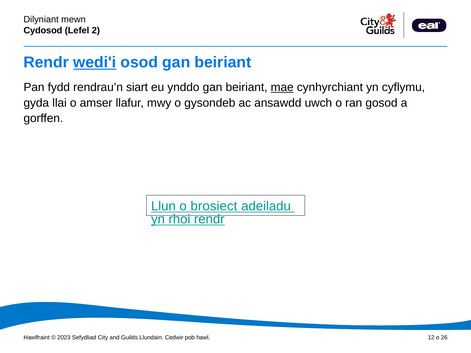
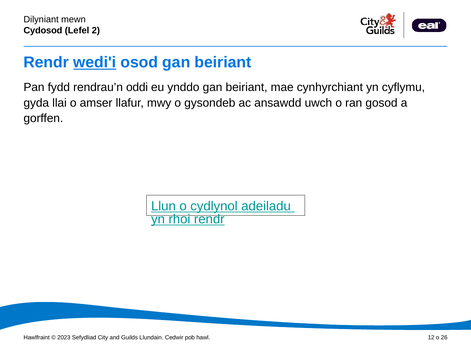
siart: siart -> oddi (137, 87)
mae underline: present -> none (282, 87)
brosiect: brosiect -> cydlynol (214, 206)
